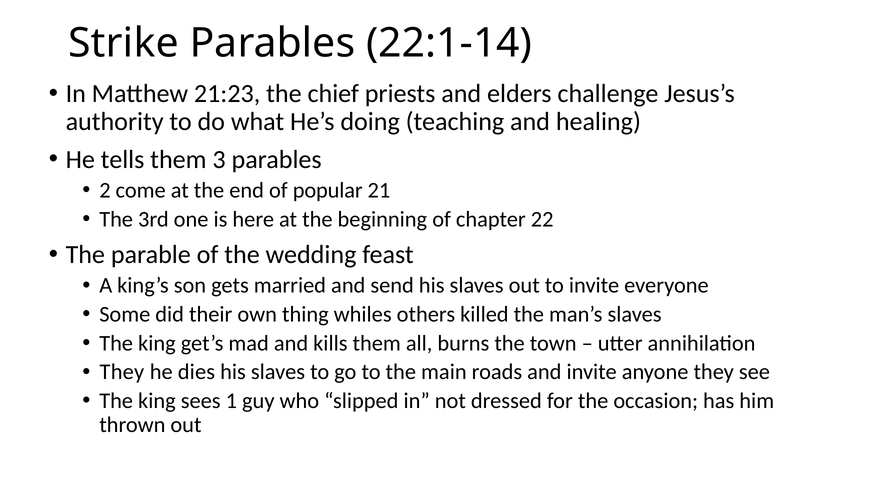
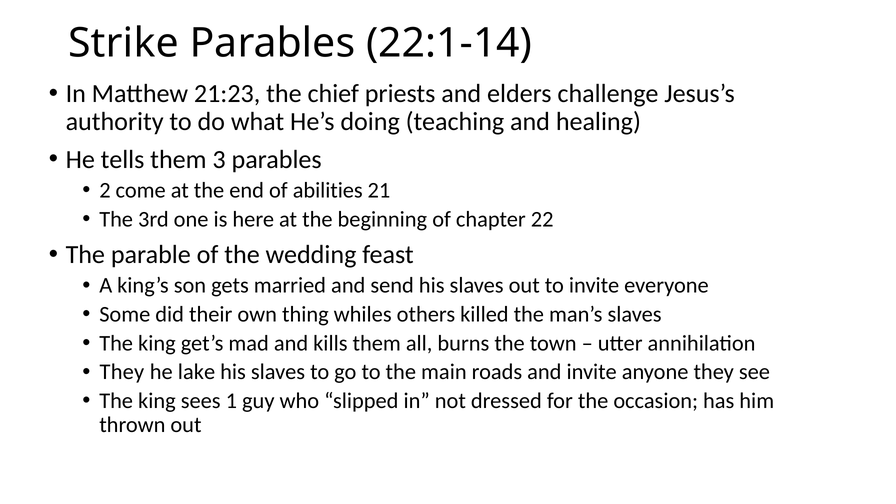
popular: popular -> abilities (328, 190)
dies: dies -> lake (196, 372)
